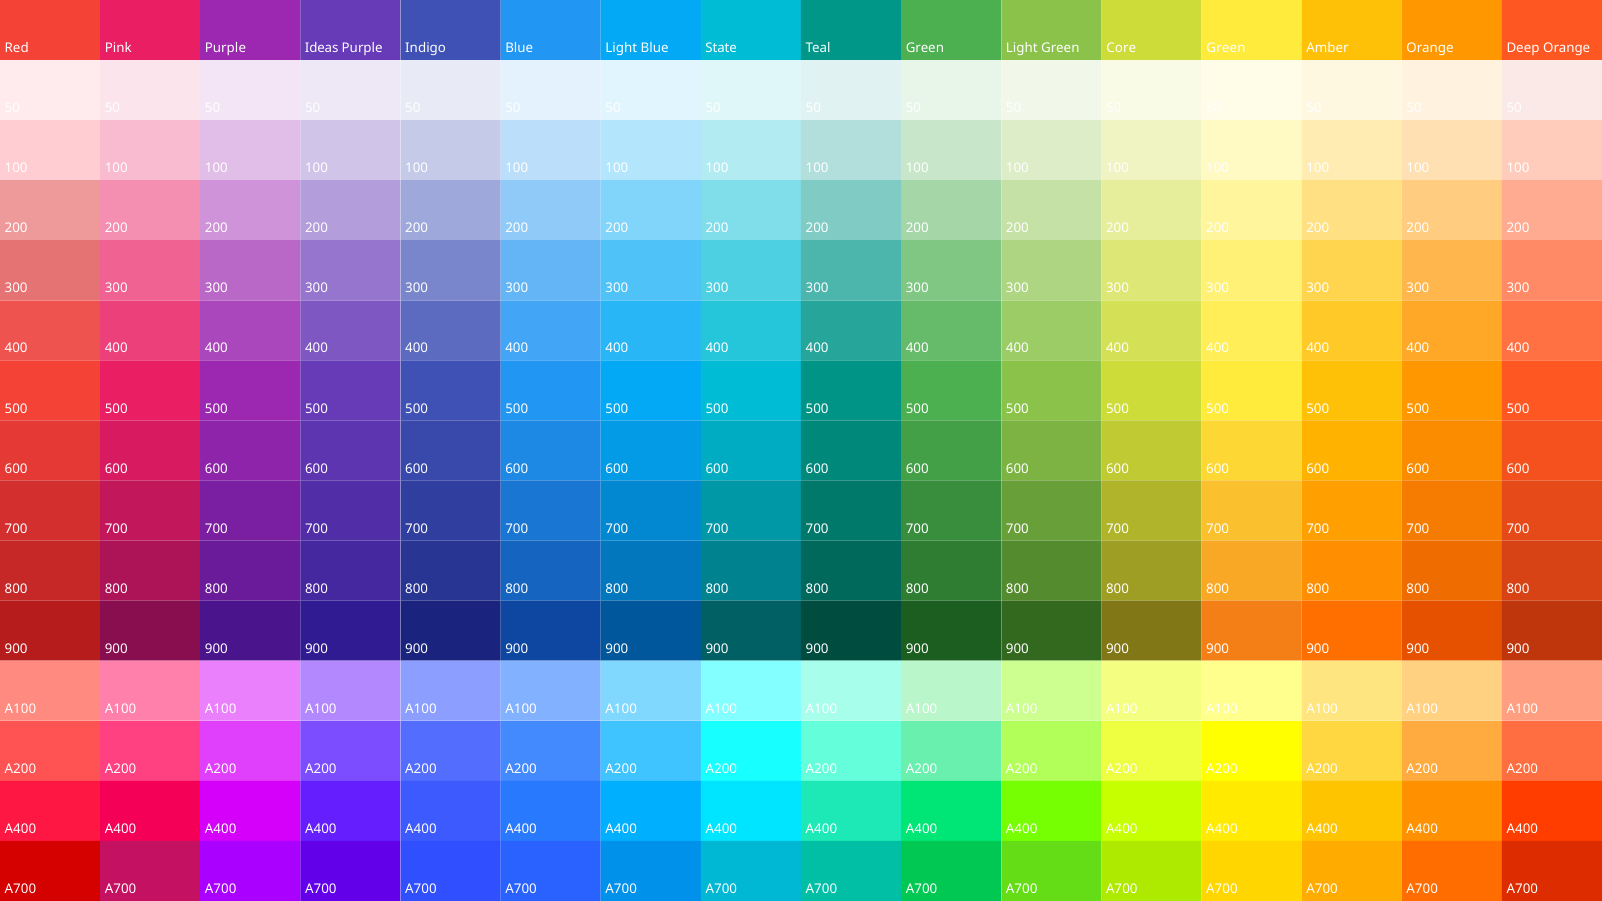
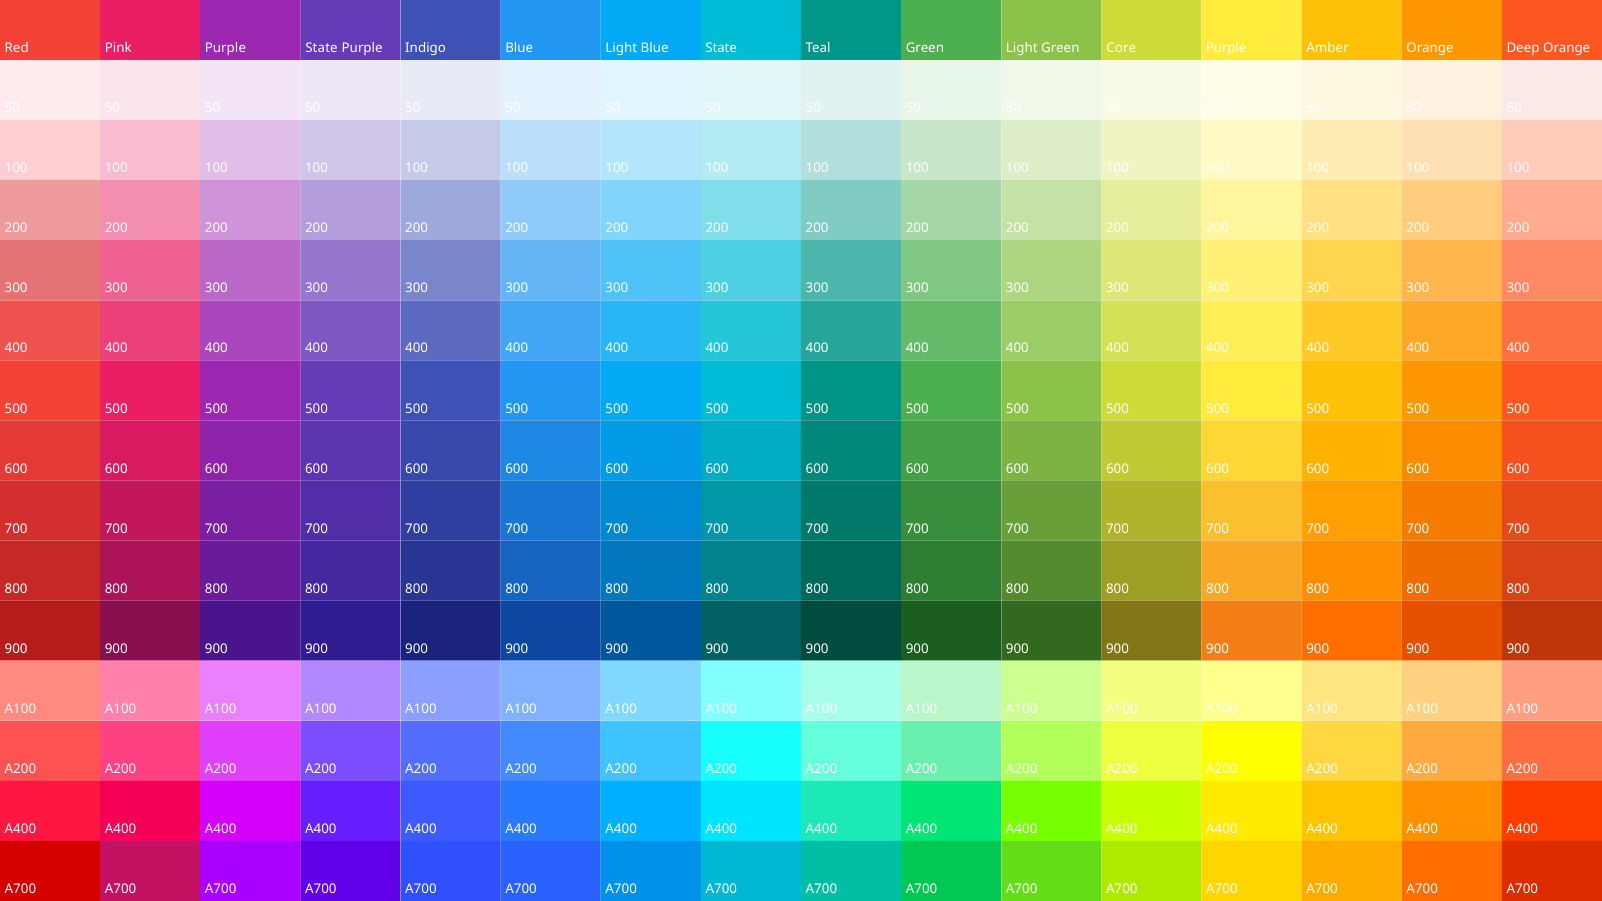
Ideas: Ideas -> State (322, 48)
Green: Green -> Purple (1226, 48)
